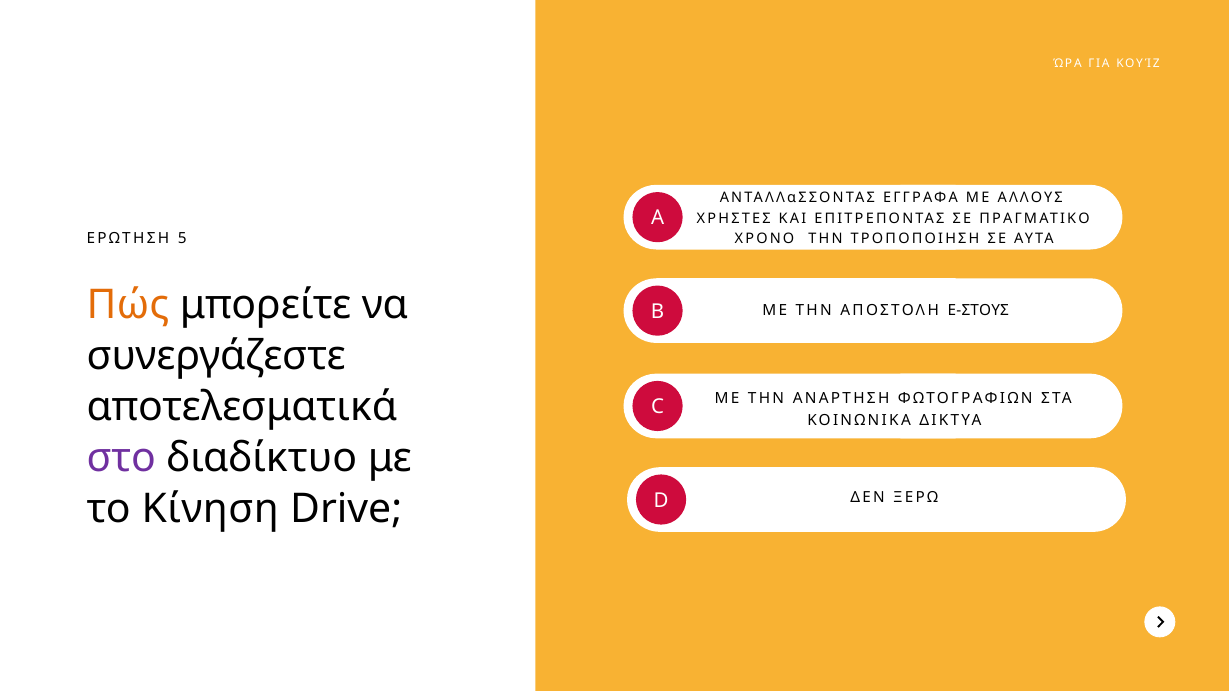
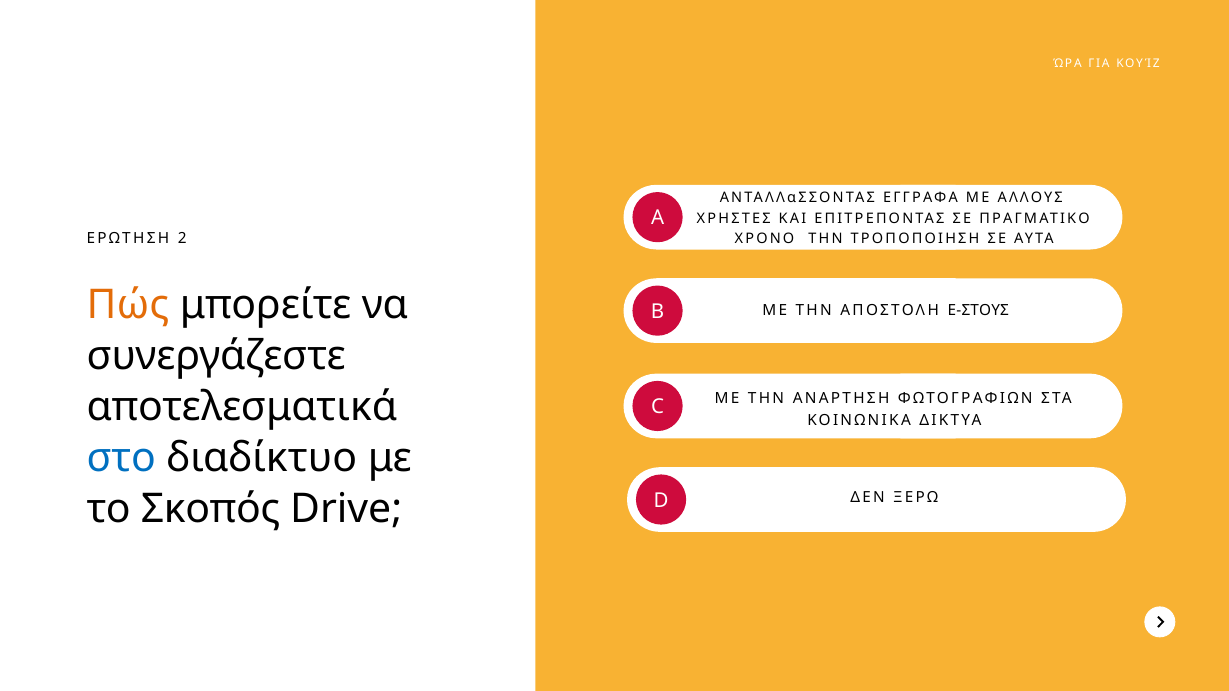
5: 5 -> 2 (182, 238)
στο colour: purple -> blue (121, 458)
Κίνηση: Κίνηση -> Σκοπός (211, 509)
